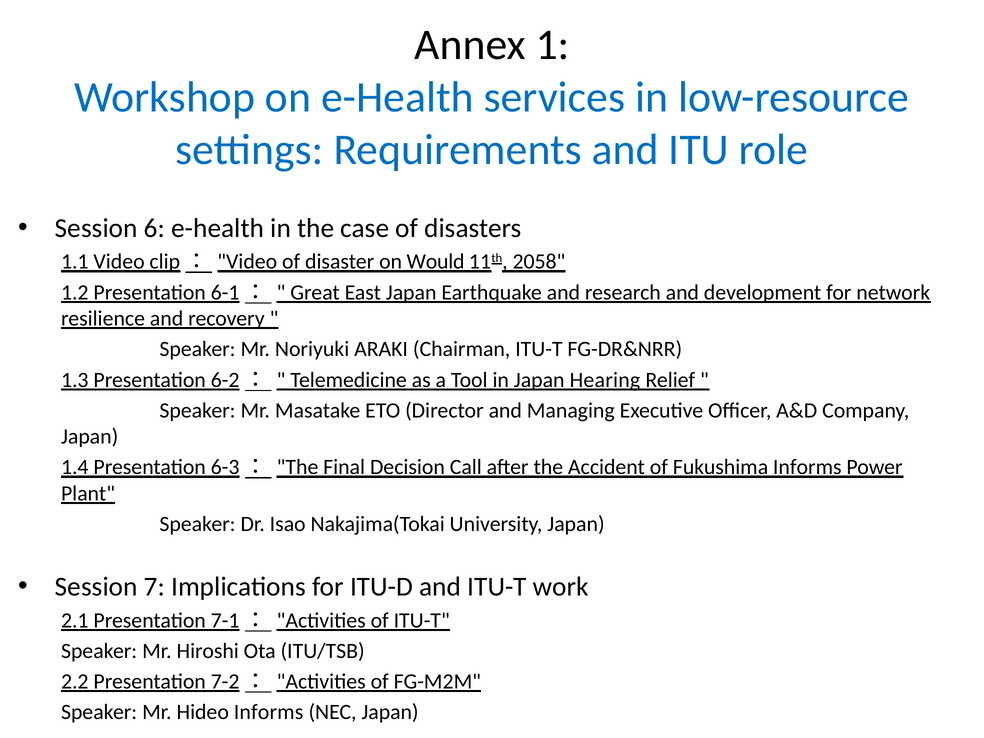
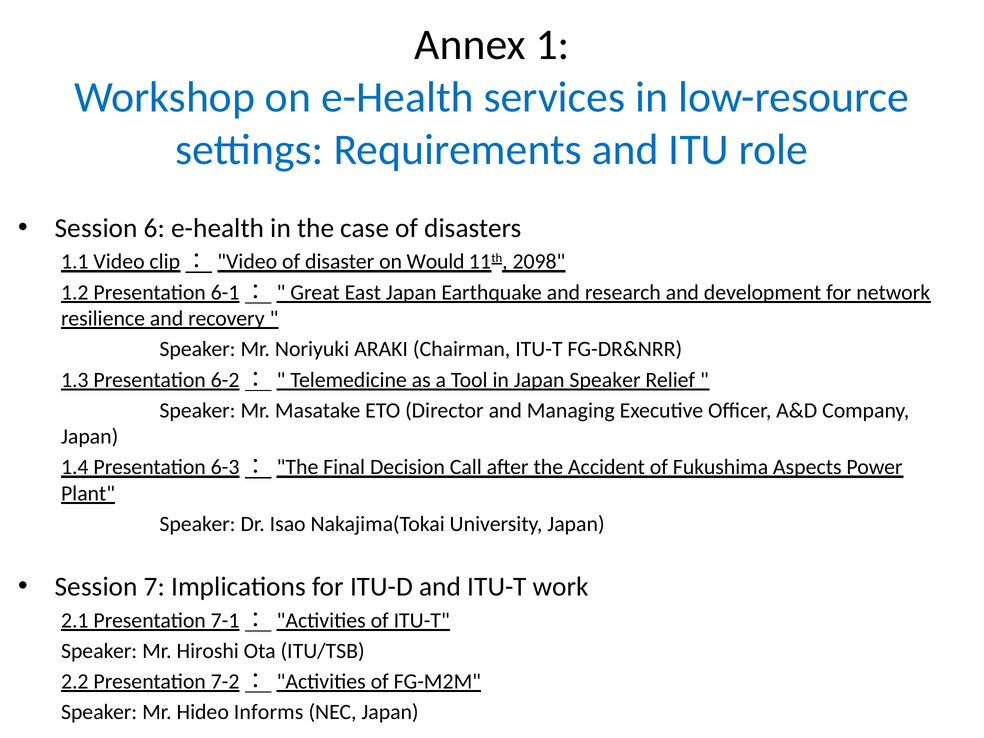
2058: 2058 -> 2098 (539, 262)
Japan Hearing: Hearing -> Speaker (605, 380)
Fukushima Informs: Informs -> Aspects (807, 467)
